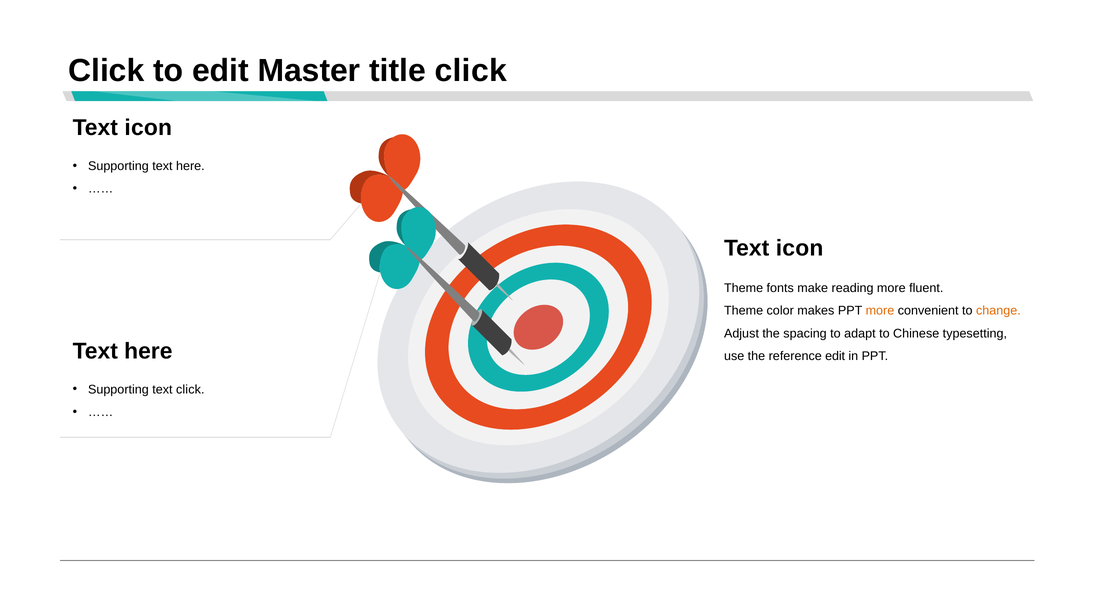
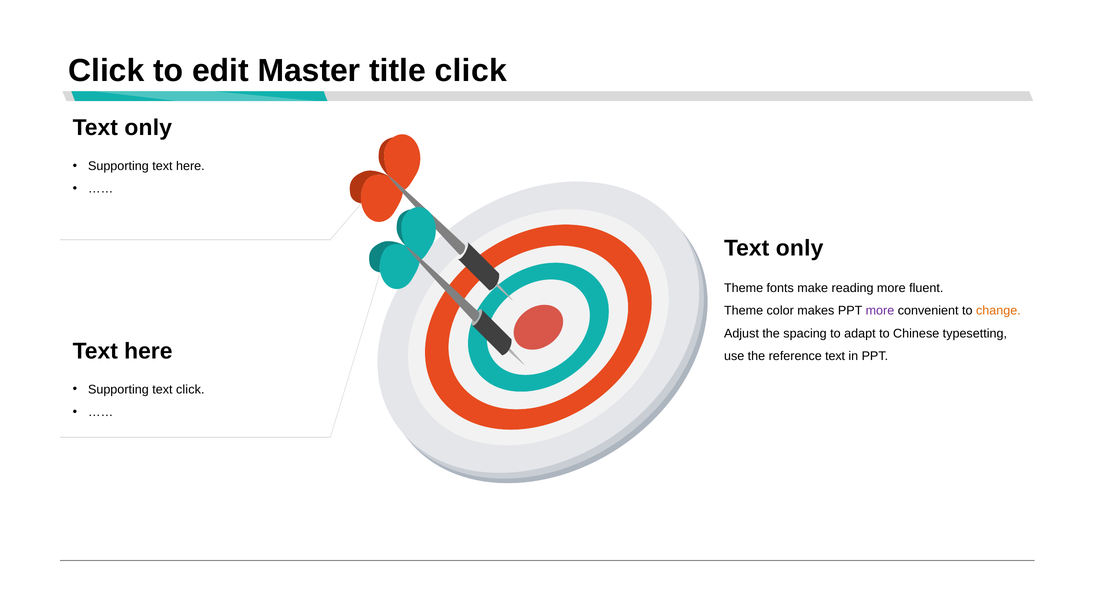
icon: icon -> only (148, 128)
icon: icon -> only (800, 248)
more colour: orange -> purple (880, 311)
reference edit: edit -> text (835, 356)
